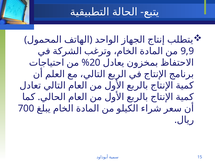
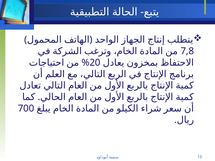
9,9: 9,9 -> 7,8 (187, 51)
